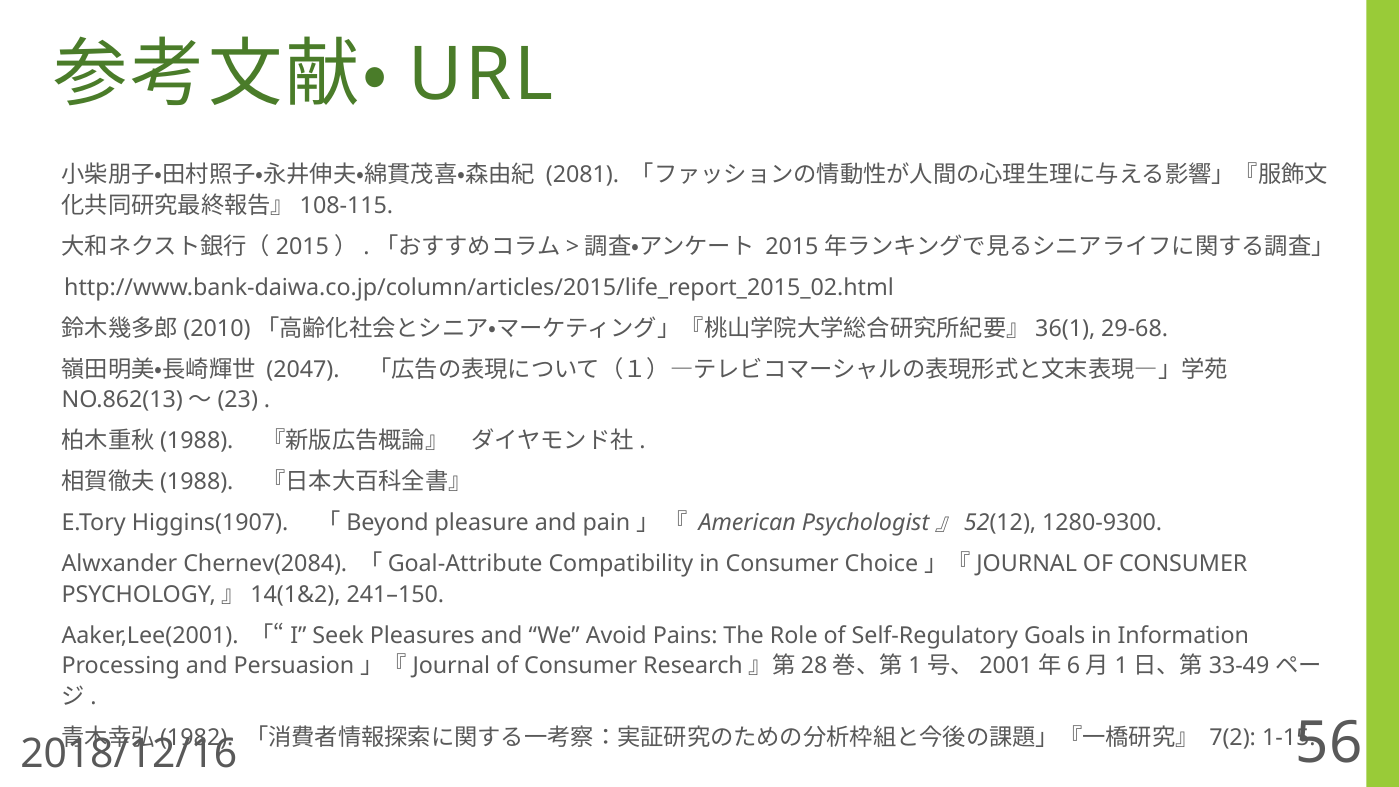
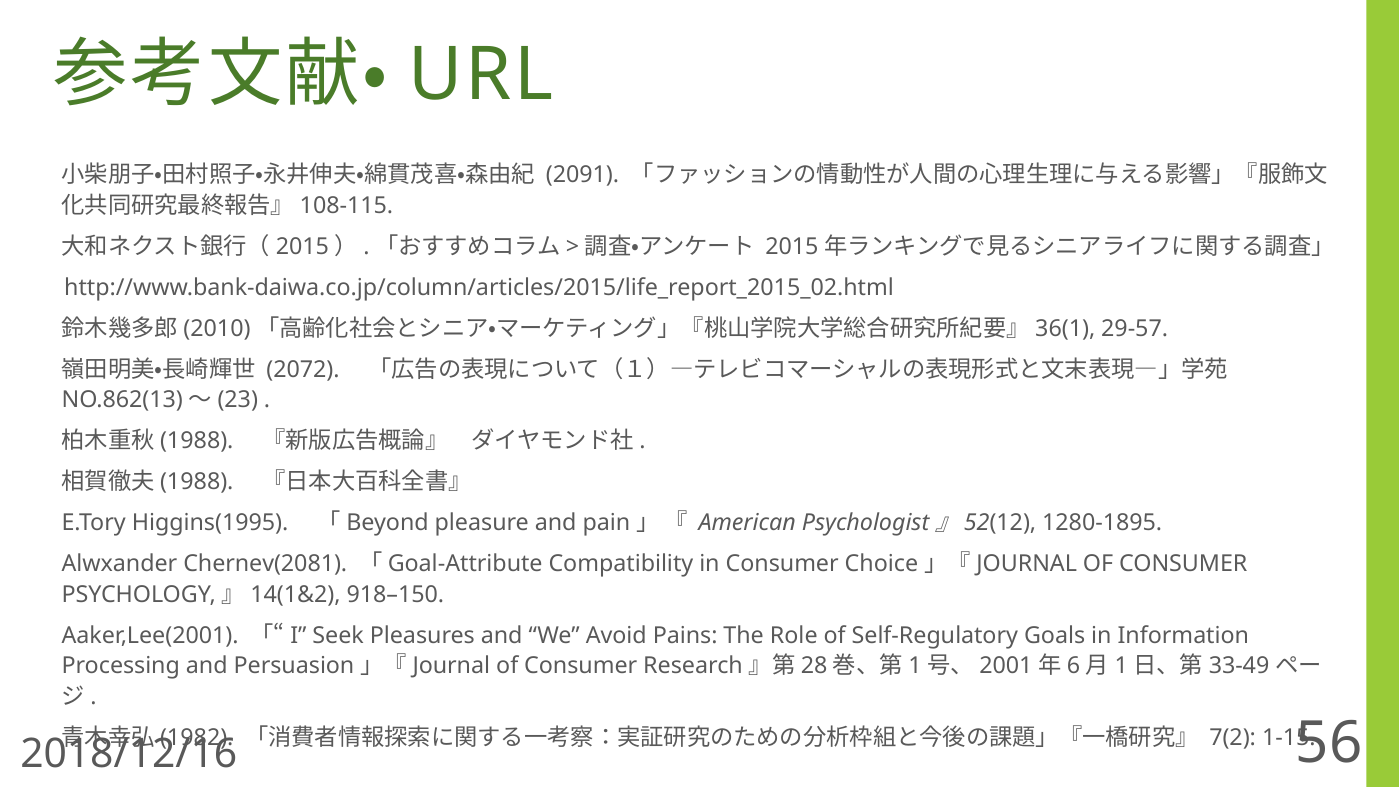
2081: 2081 -> 2091 (582, 175)
29-68: 29-68 -> 29-57 (1135, 328)
2047: 2047 -> 2072 (303, 369)
Higgins(1907: Higgins(1907 -> Higgins(1995 (210, 523)
1280-9300: 1280-9300 -> 1280-1895 (1102, 523)
Chernev(2084: Chernev(2084 -> Chernev(2081 (265, 564)
241–150: 241–150 -> 918–150 (395, 595)
